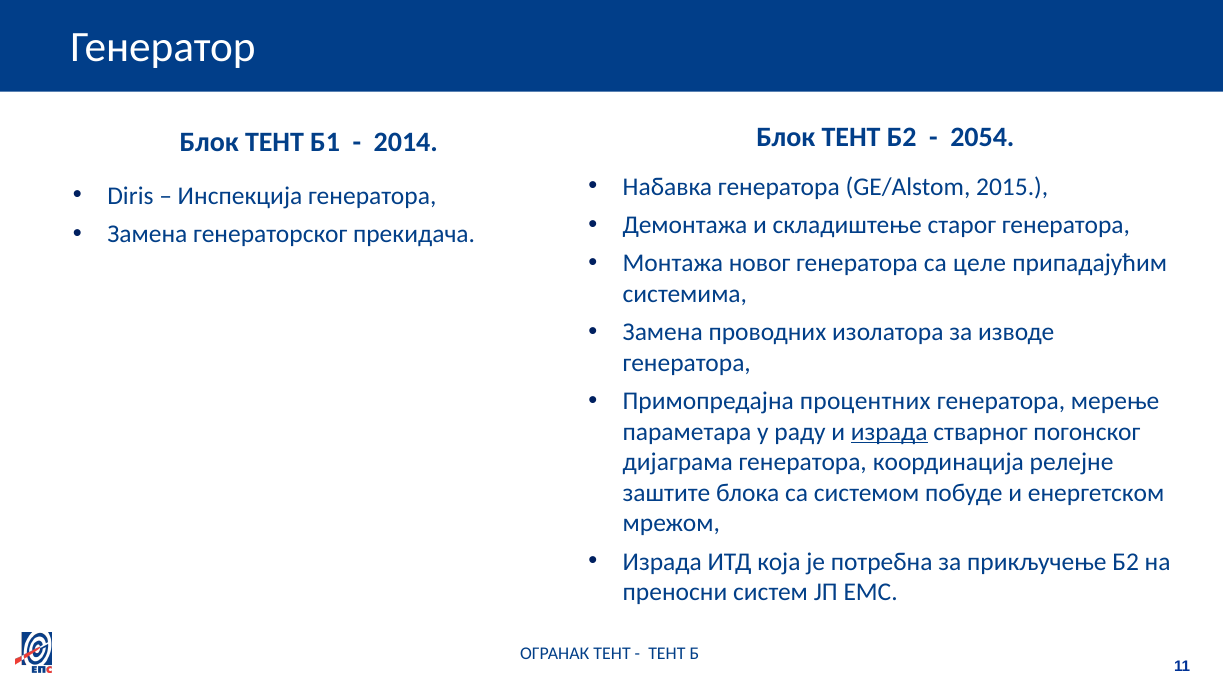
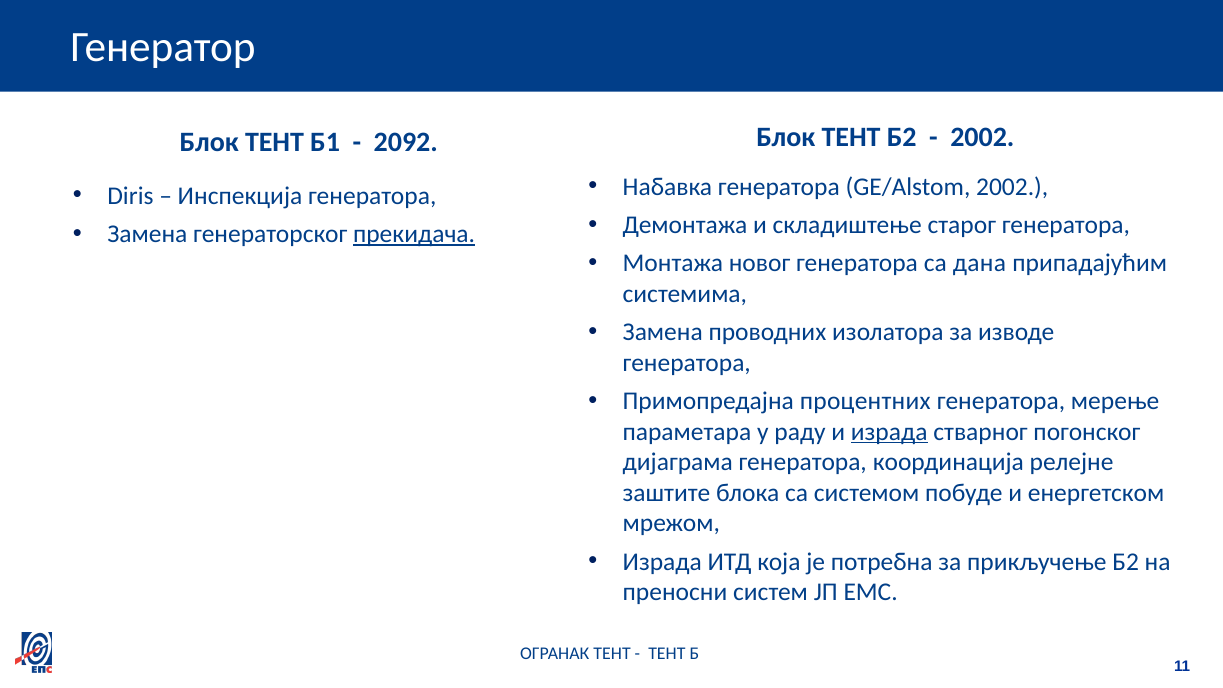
2014: 2014 -> 2092 (406, 143)
2054: 2054 -> 2002 (982, 137)
GE/Alstom 2015: 2015 -> 2002 (1012, 187)
прекидача underline: none -> present (414, 234)
целе: целе -> дана (979, 263)
